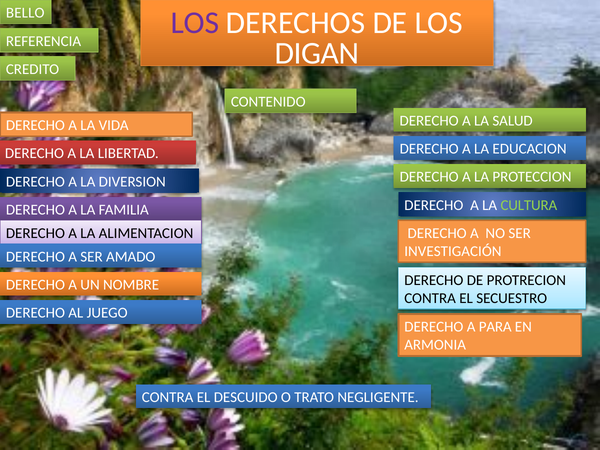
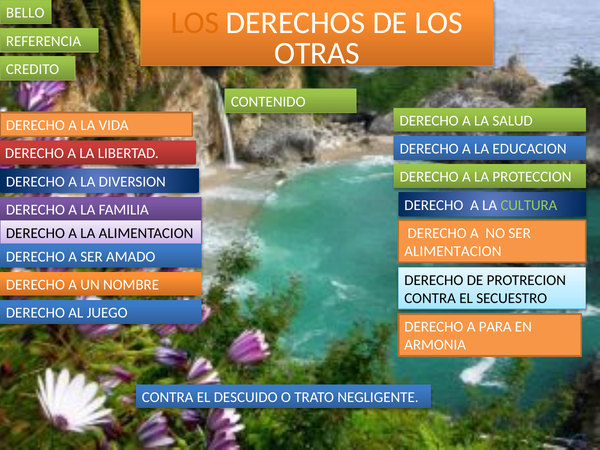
LOS colour: purple -> orange (195, 23)
DIGAN: DIGAN -> OTRAS (317, 53)
INVESTIGACIÓN: INVESTIGACIÓN -> ALIMENTACION (453, 251)
